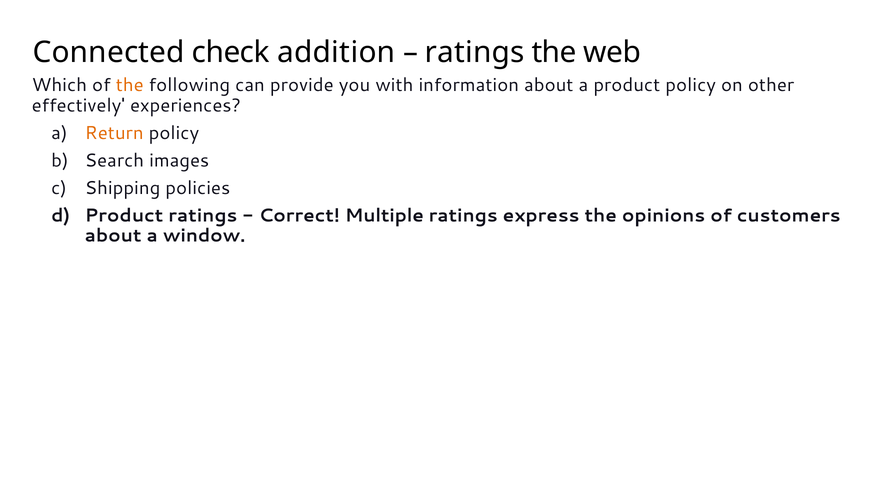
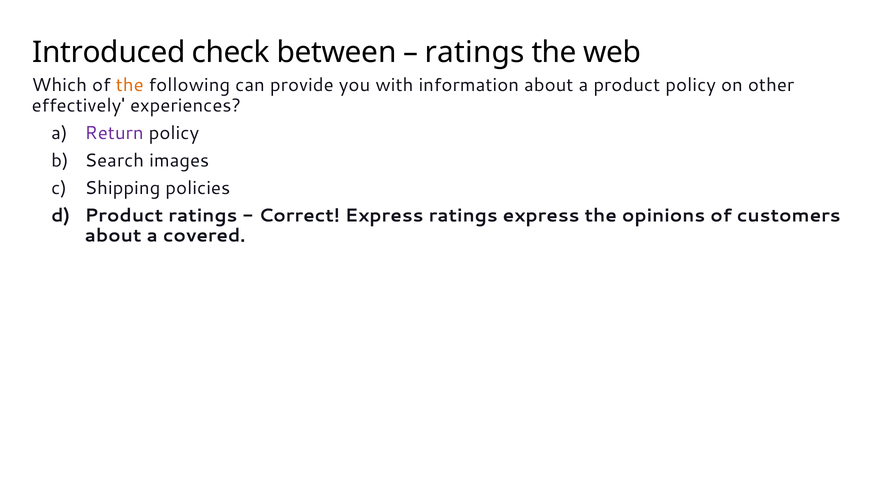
Connected: Connected -> Introduced (109, 52)
addition: addition -> between (337, 52)
Return colour: orange -> purple (114, 133)
Correct Multiple: Multiple -> Express (384, 216)
window: window -> covered (204, 236)
